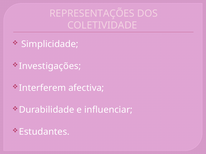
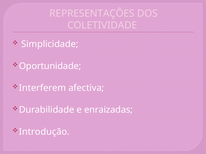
Investigações: Investigações -> Oportunidade (50, 66)
influenciar: influenciar -> enraizadas (108, 110)
Estudantes: Estudantes -> Introdução (44, 132)
